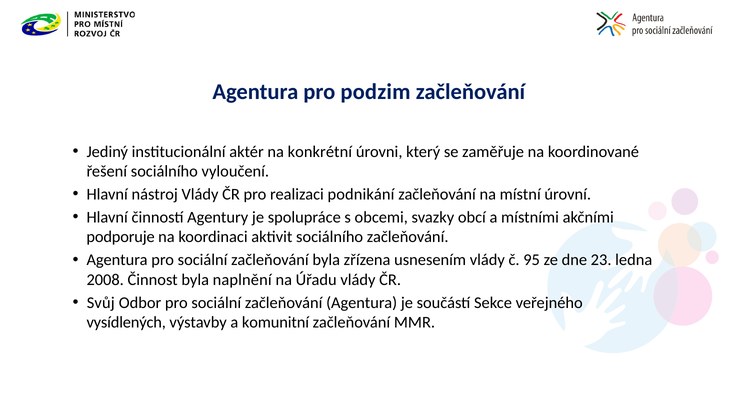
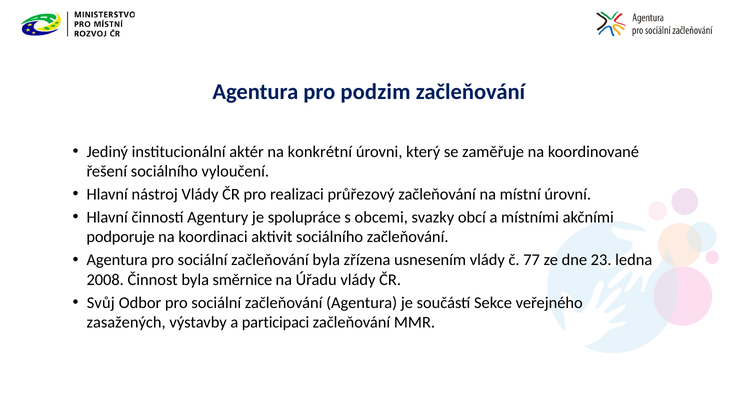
podnikání: podnikání -> průřezový (361, 194)
95: 95 -> 77 (532, 260)
naplnění: naplnění -> směrnice (242, 280)
vysídlených: vysídlených -> zasažených (126, 322)
komunitní: komunitní -> participaci (276, 322)
